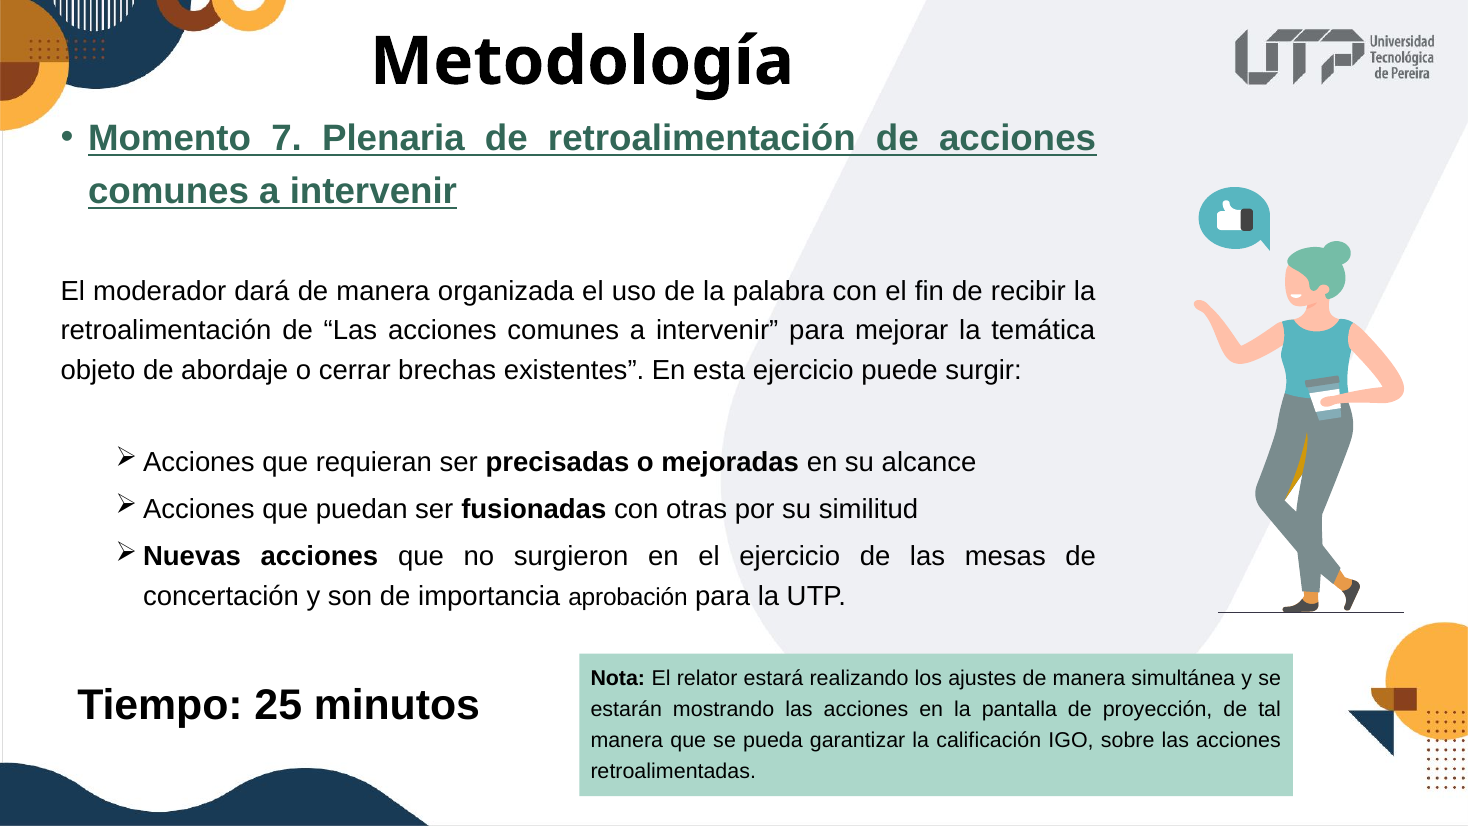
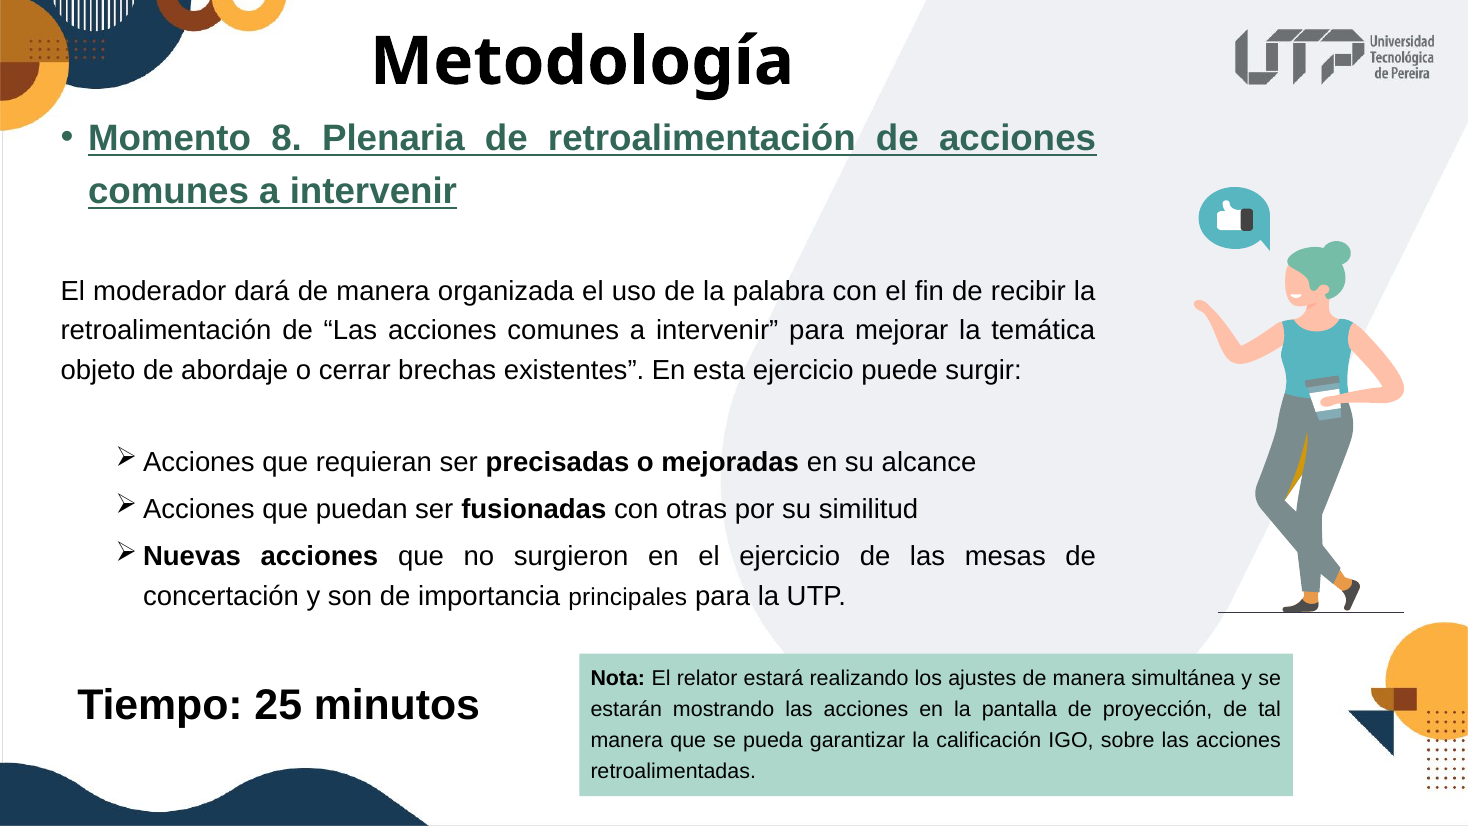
7: 7 -> 8 (287, 139)
aprobación: aprobación -> principales (628, 597)
